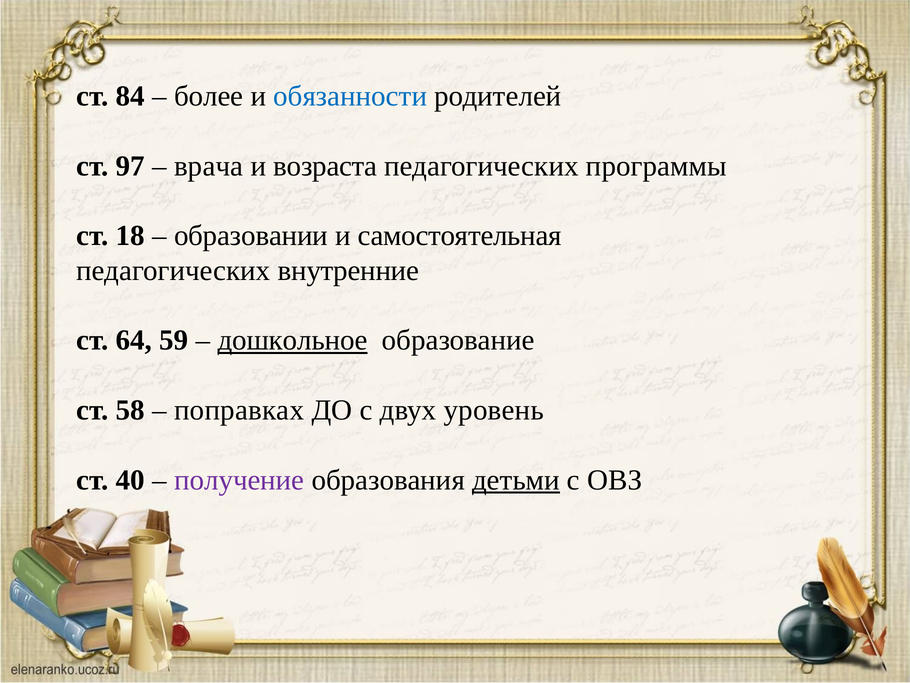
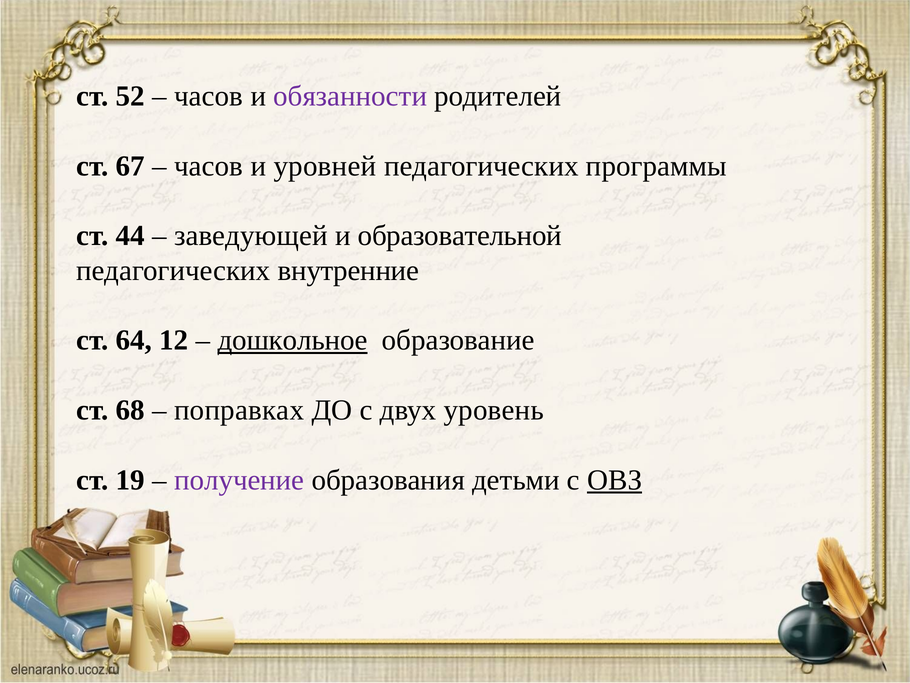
84: 84 -> 52 (130, 96)
более: более -> часов (209, 96)
обязанности colour: blue -> purple (350, 96)
97: 97 -> 67 (130, 166)
врача: врача -> часов (209, 166)
возраста: возраста -> уровней (325, 166)
18: 18 -> 44 (130, 236)
образовании: образовании -> заведующей (251, 236)
самостоятельная: самостоятельная -> образовательной (460, 236)
59: 59 -> 12 (174, 340)
58: 58 -> 68 (130, 410)
40: 40 -> 19 (130, 480)
детьми underline: present -> none (516, 480)
ОВЗ underline: none -> present (615, 480)
